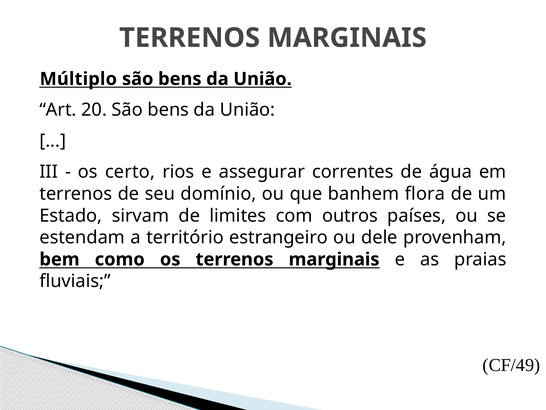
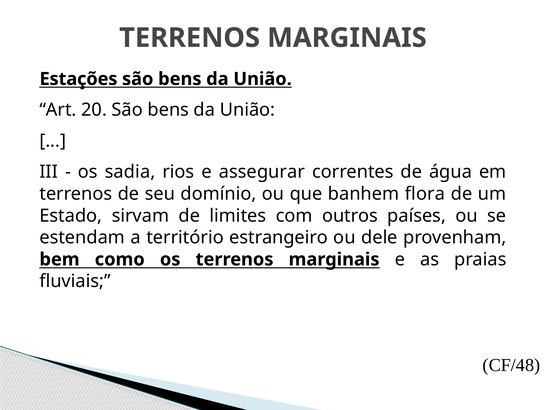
Múltiplo: Múltiplo -> Estações (78, 79)
certo: certo -> sadia (130, 172)
CF/49: CF/49 -> CF/48 (511, 365)
